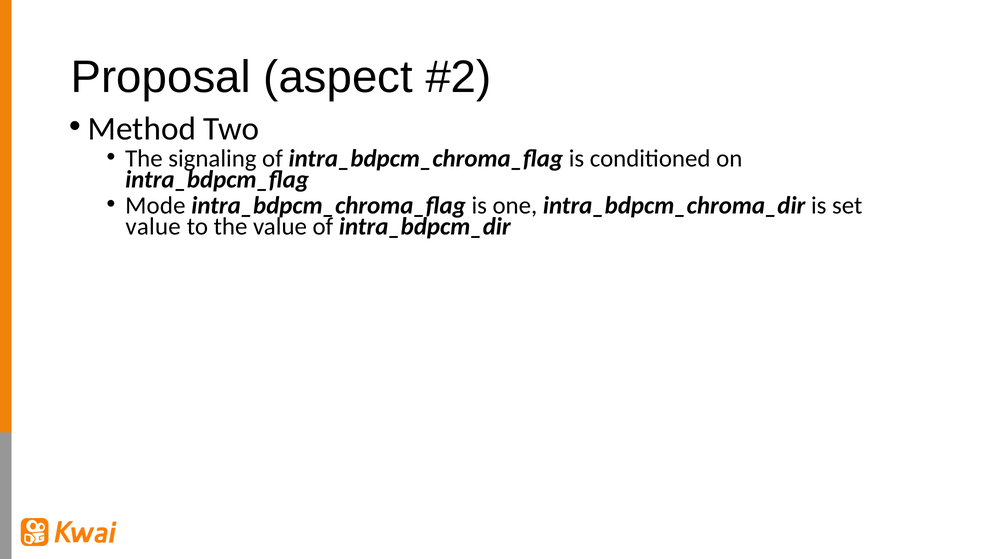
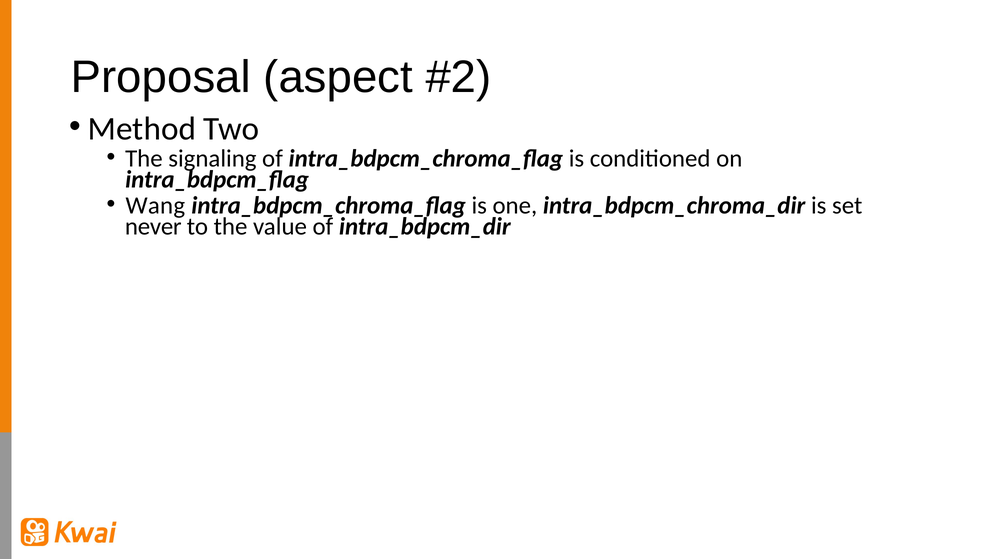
Mode: Mode -> Wang (155, 206)
value: value -> never (153, 227)
